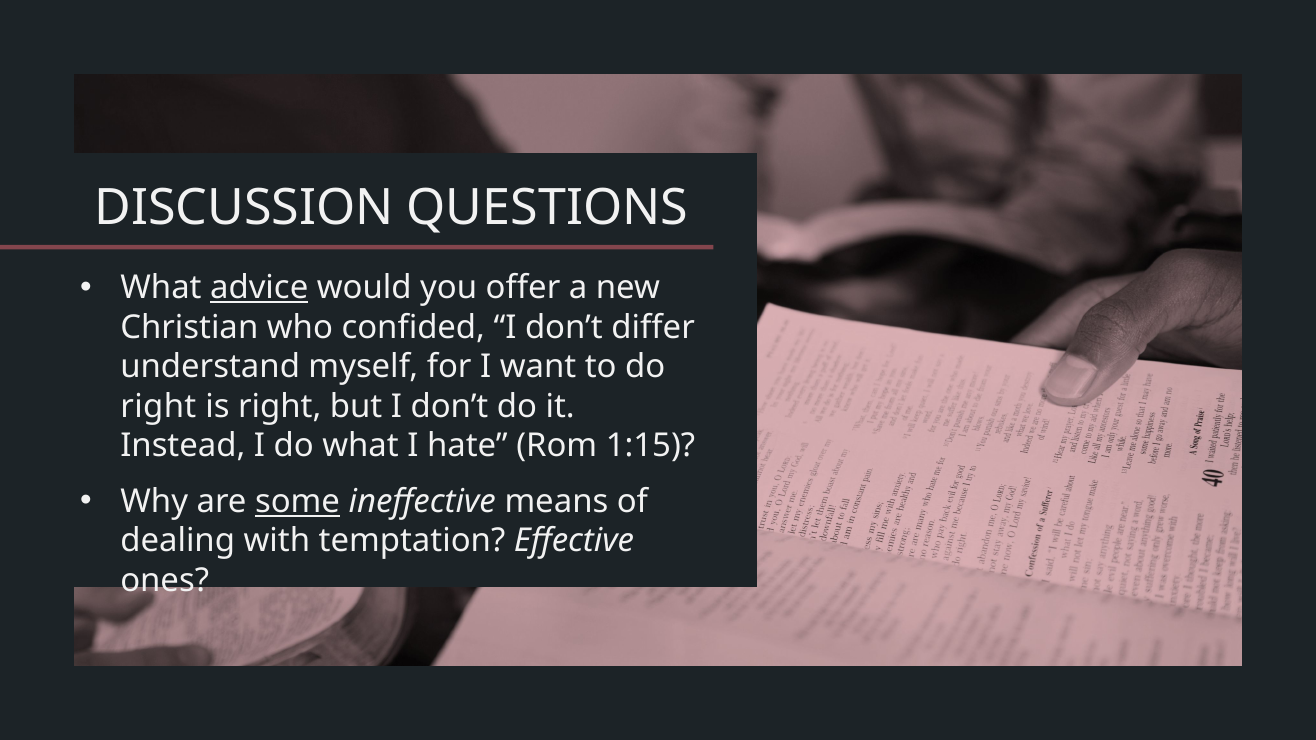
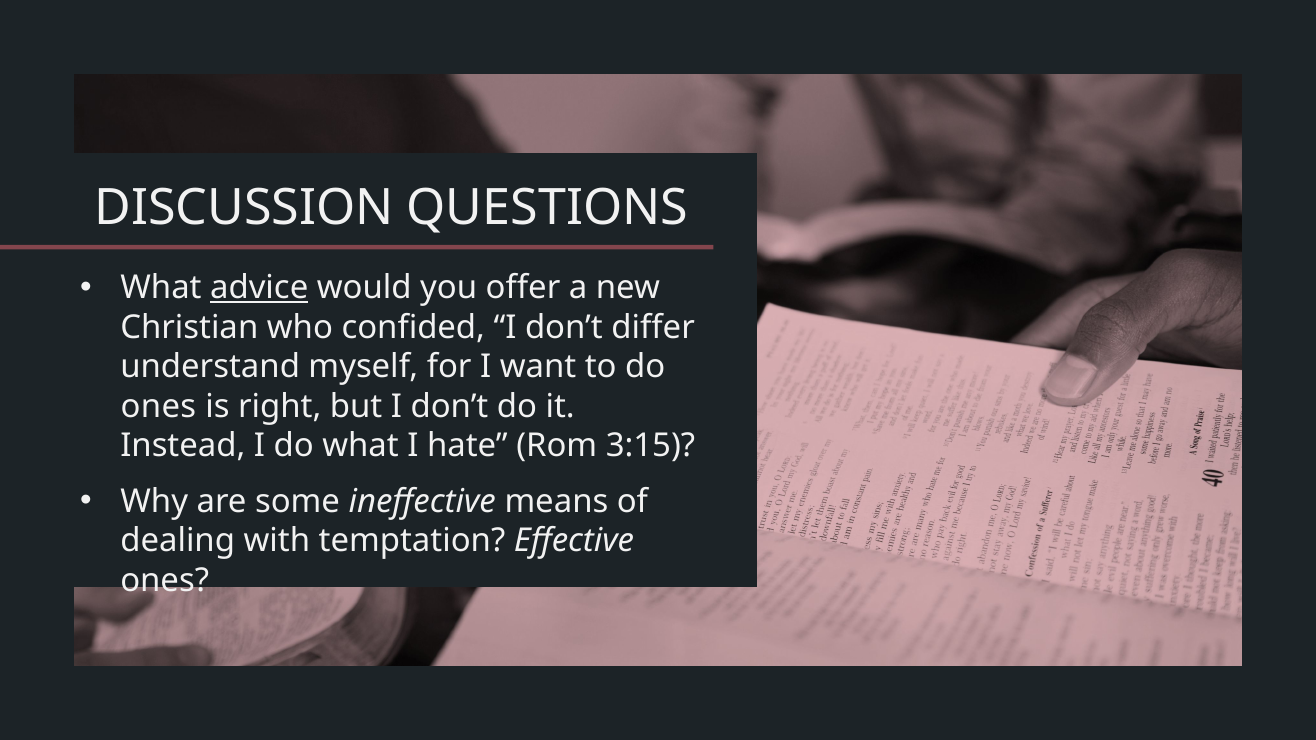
right: right -> ones (158, 406)
1:15: 1:15 -> 3:15 (650, 446)
some underline: present -> none (298, 502)
